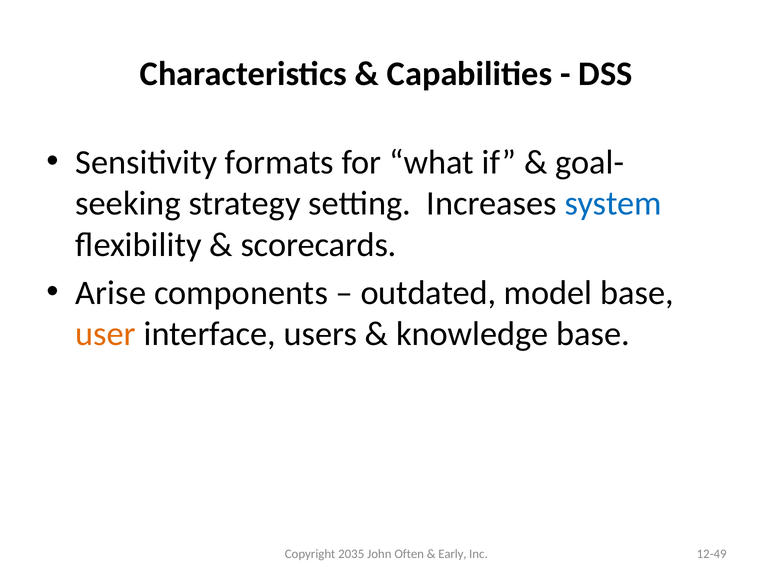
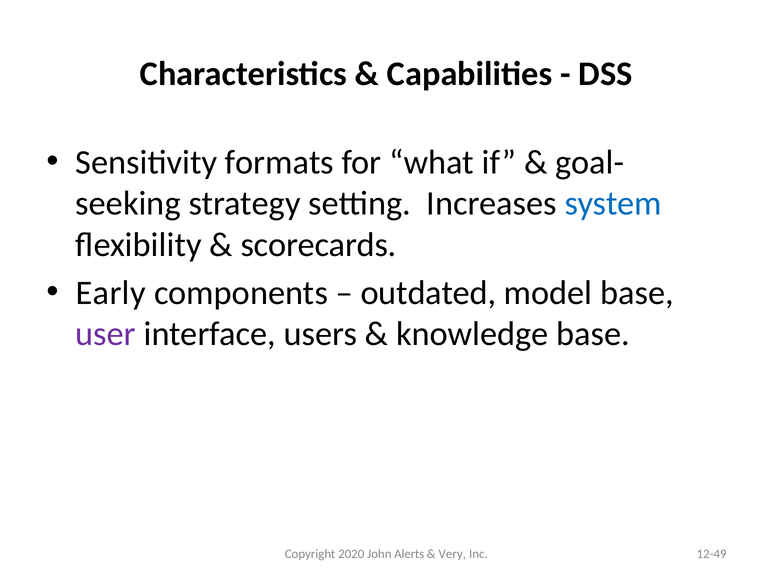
Arise: Arise -> Early (111, 293)
user colour: orange -> purple (106, 334)
2035: 2035 -> 2020 (351, 554)
Often: Often -> Alerts (409, 554)
Early: Early -> Very (452, 554)
